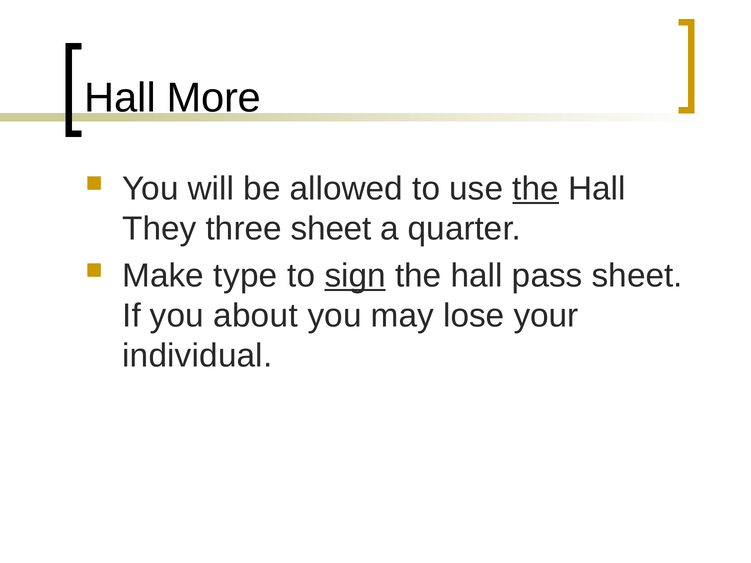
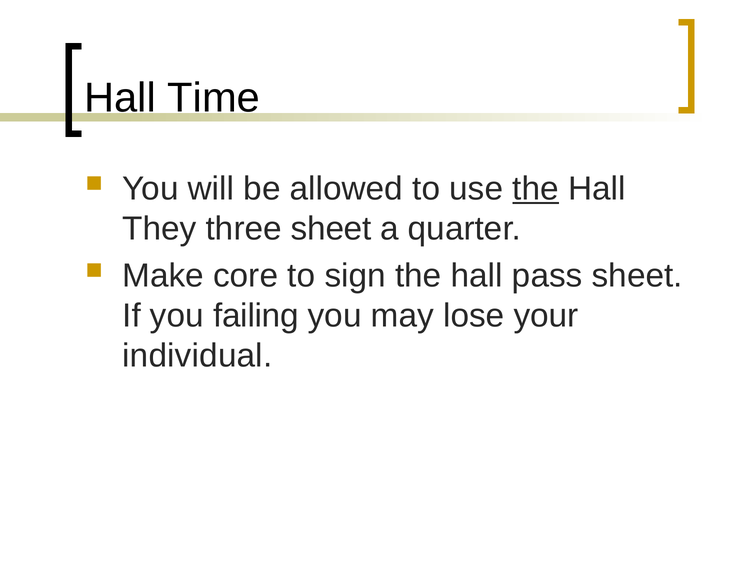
More: More -> Time (214, 98)
type: type -> core (246, 276)
sign underline: present -> none (355, 276)
about: about -> failing (256, 316)
